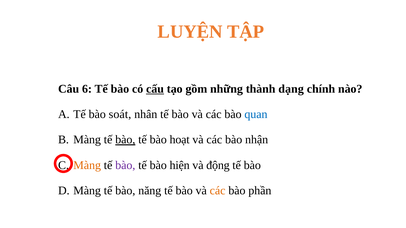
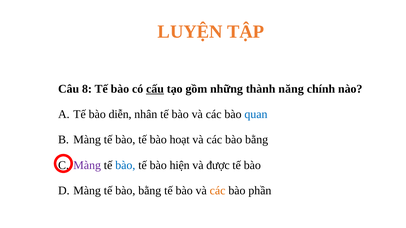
6: 6 -> 8 (87, 89)
dạng: dạng -> năng (291, 89)
soát: soát -> diễn (120, 114)
bào underline: present -> none (125, 140)
các bào nhận: nhận -> bằng (257, 140)
Màng colour: orange -> purple (87, 165)
bào colour: purple -> blue (125, 165)
động: động -> được (218, 165)
tế bào năng: năng -> bằng (150, 191)
